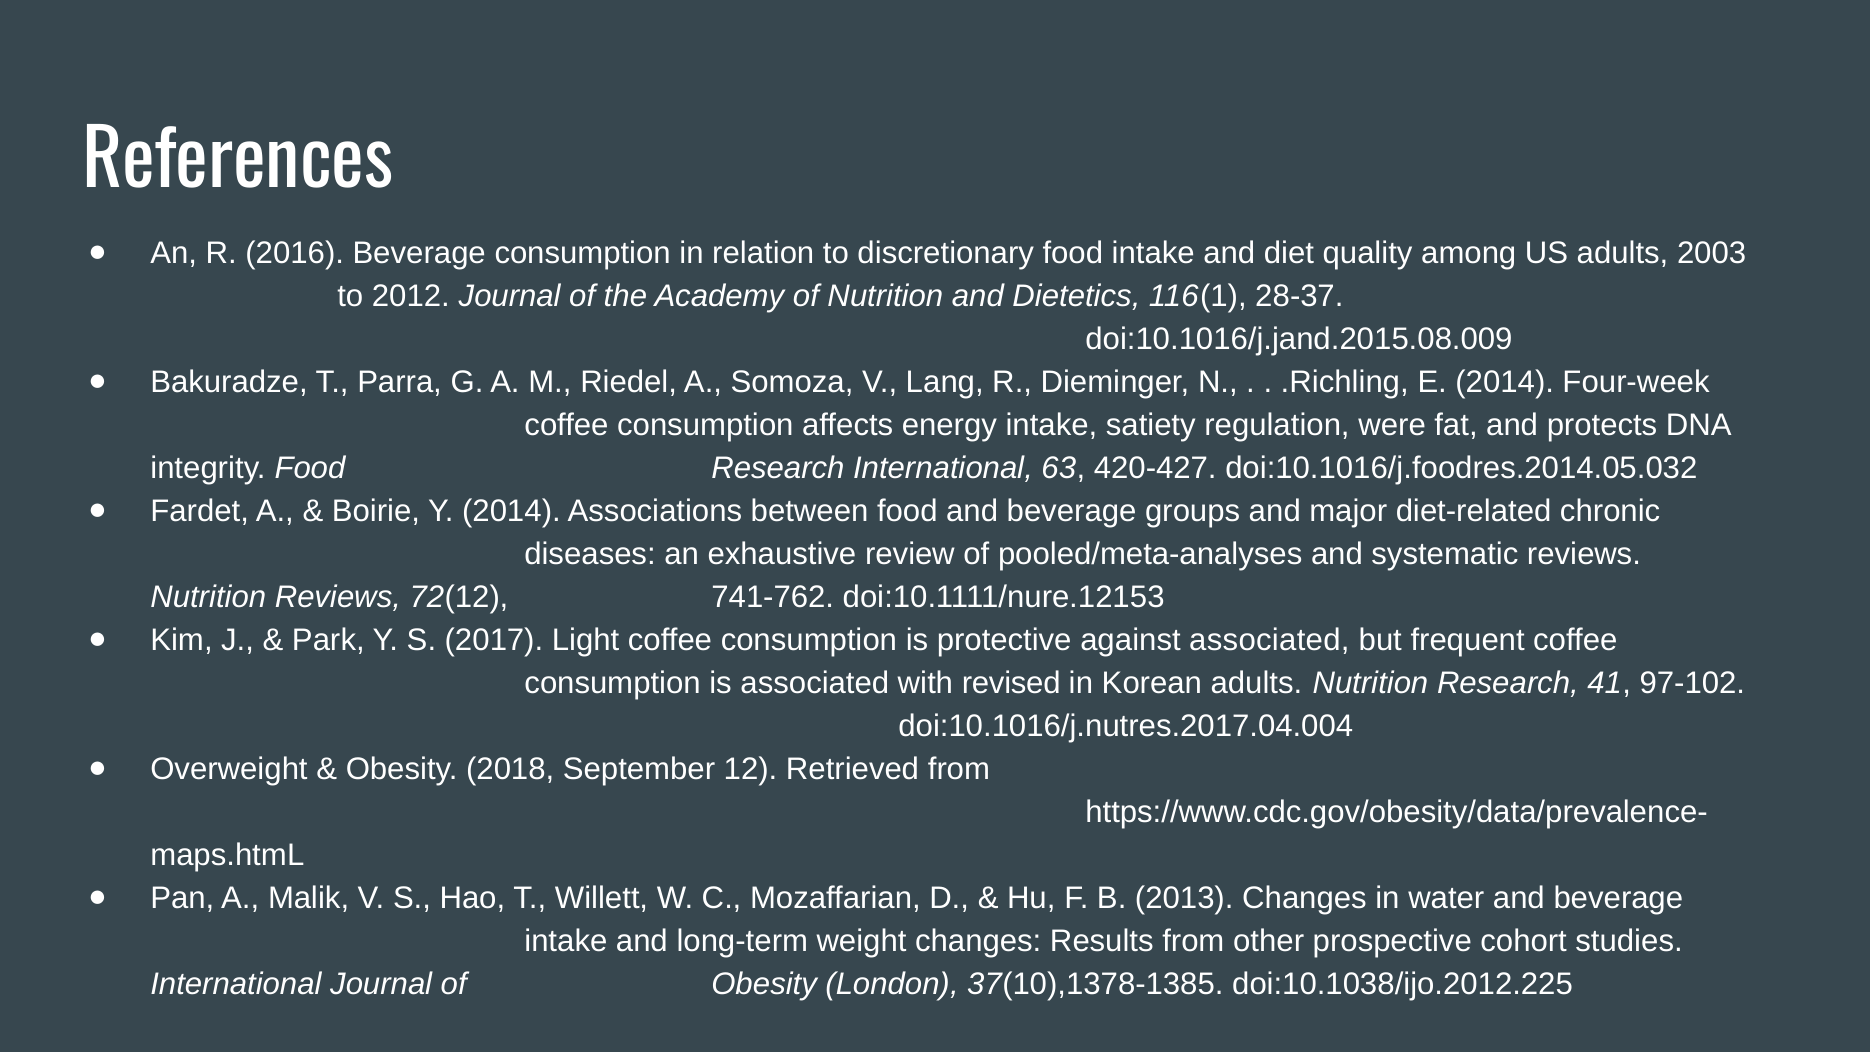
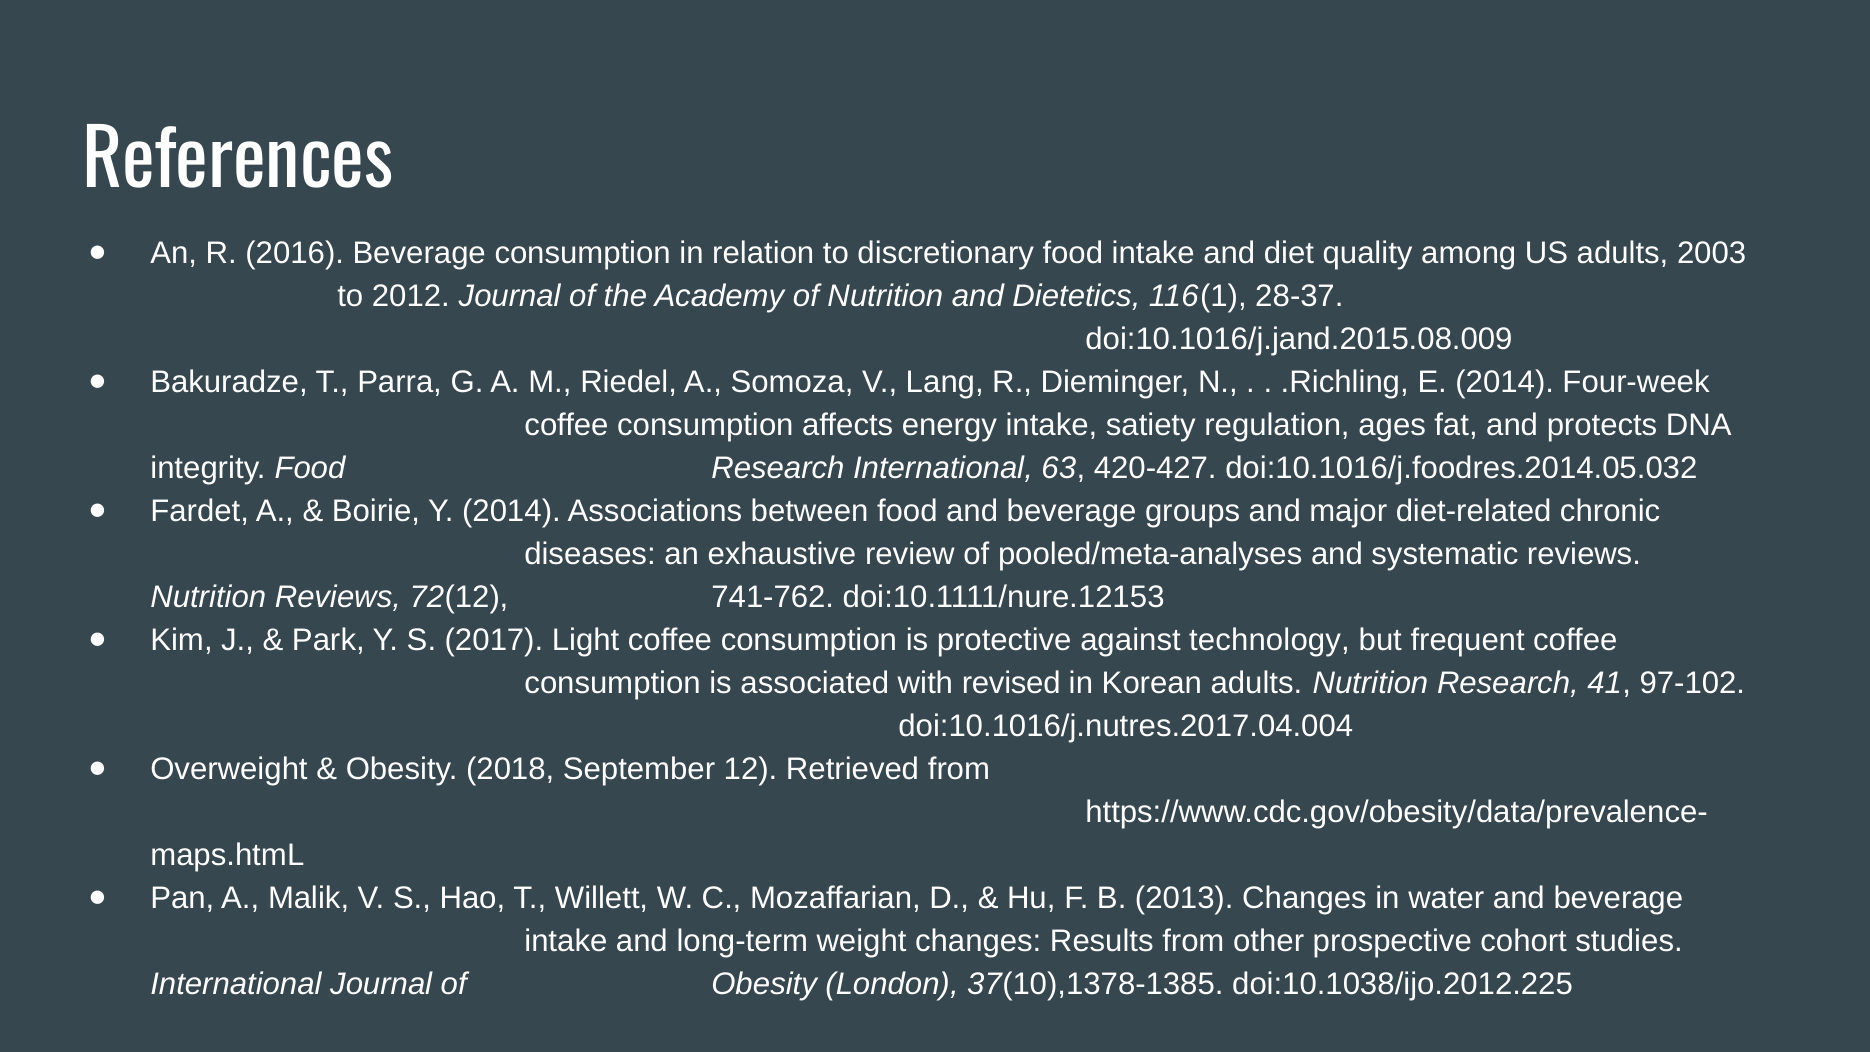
were: were -> ages (1392, 425)
against associated: associated -> technology (1269, 640)
